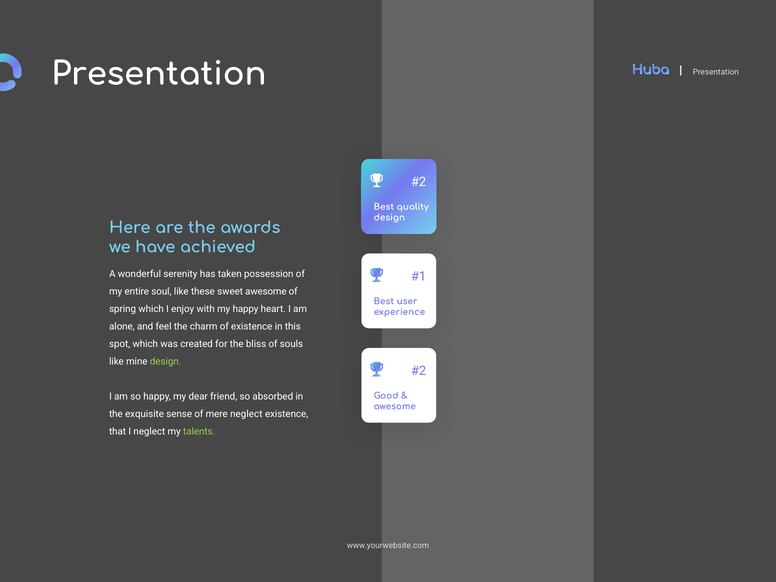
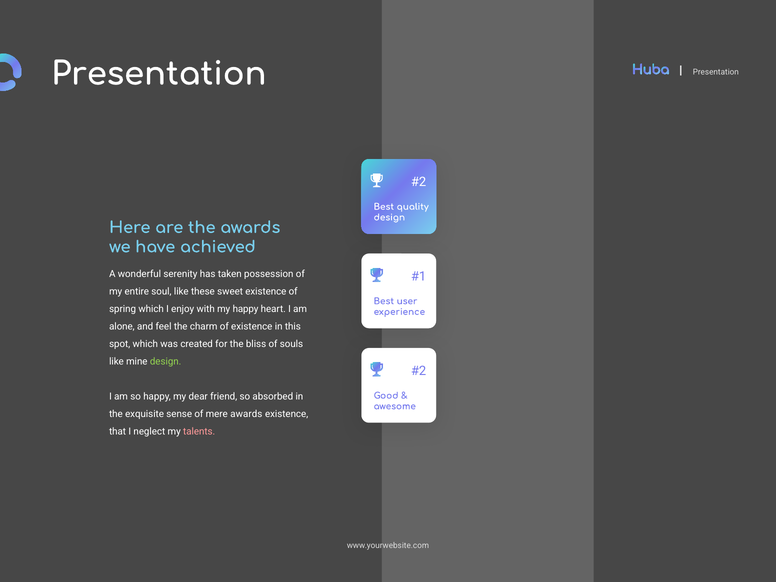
sweet awesome: awesome -> existence (266, 292)
mere neglect: neglect -> awards (246, 414)
talents colour: light green -> pink (199, 432)
